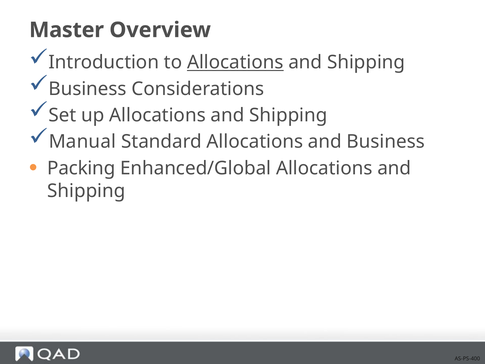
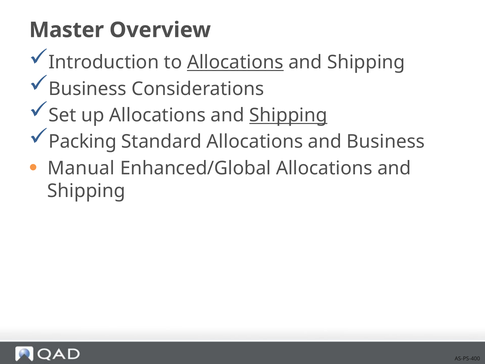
Shipping underline: none -> present (288, 115)
Manual: Manual -> Packing (83, 142)
Packing: Packing -> Manual (81, 168)
